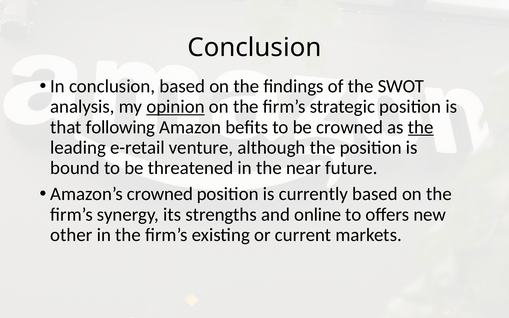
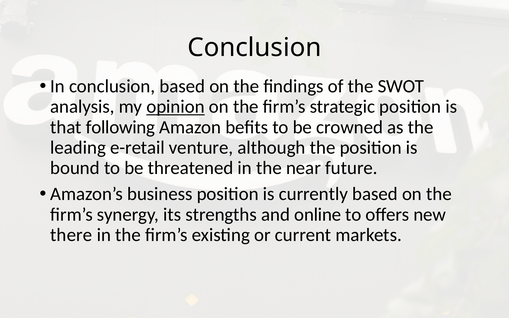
the underline: present -> none (421, 127)
Amazon’s crowned: crowned -> business (160, 194)
other: other -> there (71, 235)
